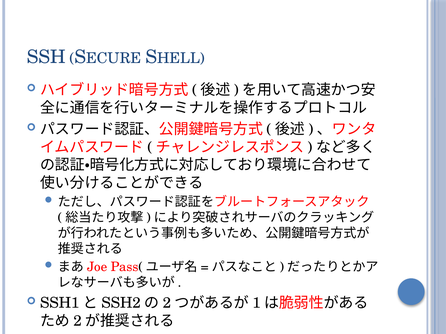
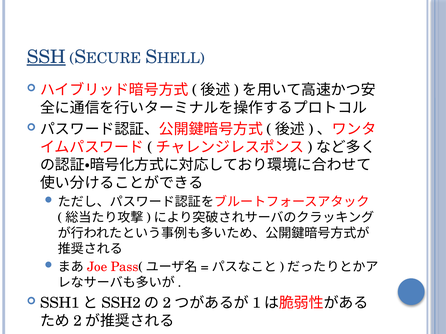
SSH underline: none -> present (46, 57)
